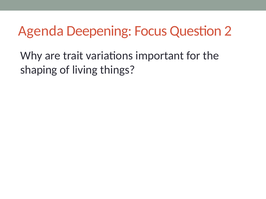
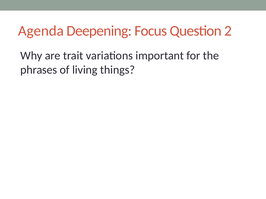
shaping: shaping -> phrases (39, 70)
